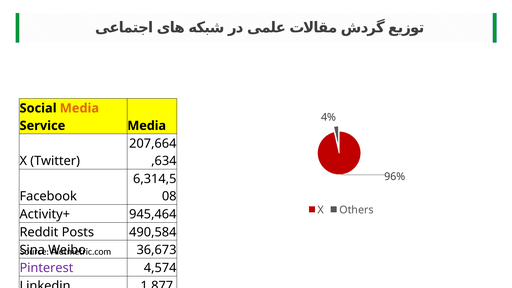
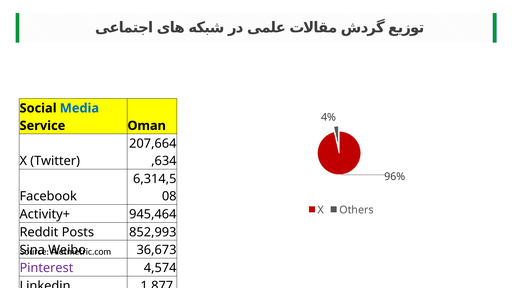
Media colour: orange -> blue (79, 108)
Service Media: Media -> Oman (147, 126)
490,584: 490,584 -> 852,993 (153, 232)
